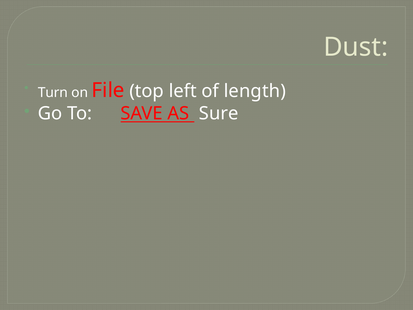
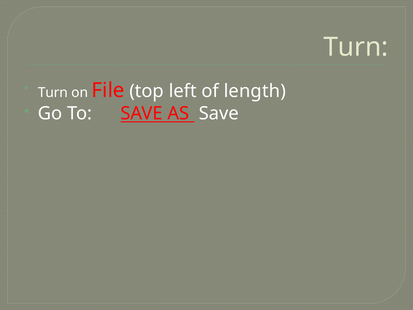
Dust: Dust -> Turn (356, 47)
AS Sure: Sure -> Save (219, 113)
